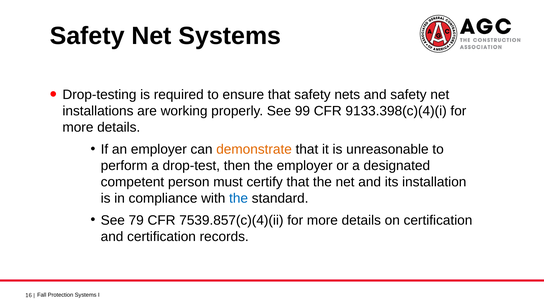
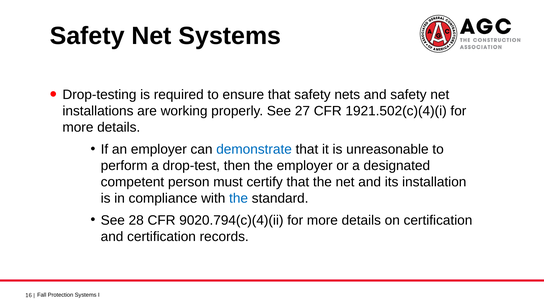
99: 99 -> 27 (302, 111)
9133.398(c)(4)(i: 9133.398(c)(4)(i -> 1921.502(c)(4)(i (396, 111)
demonstrate colour: orange -> blue (254, 149)
79: 79 -> 28 (136, 220)
7539.857(c)(4)(ii: 7539.857(c)(4)(ii -> 9020.794(c)(4)(ii (231, 220)
